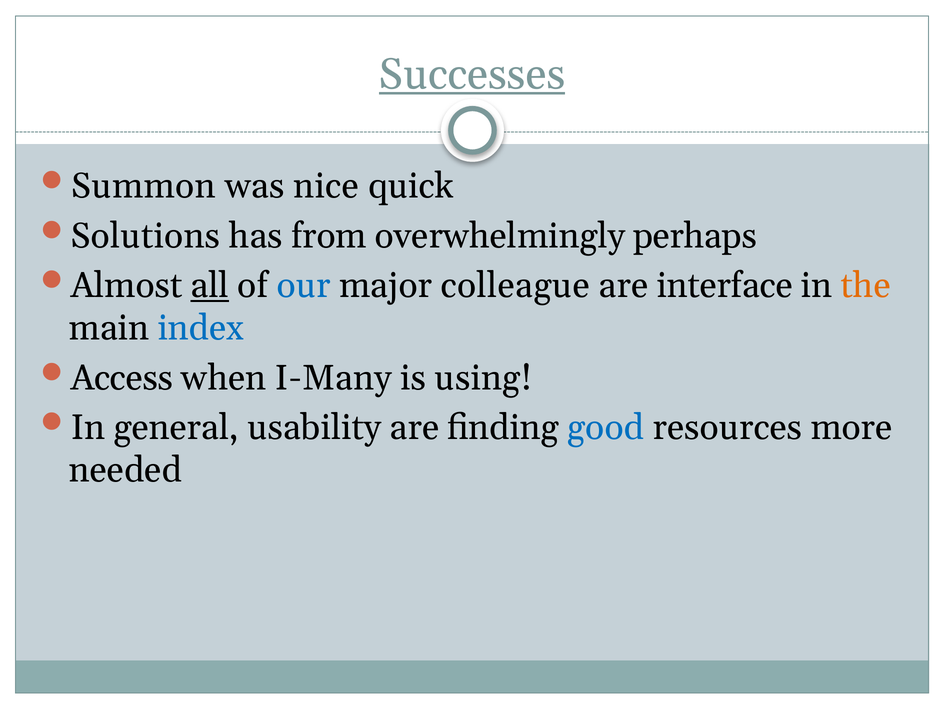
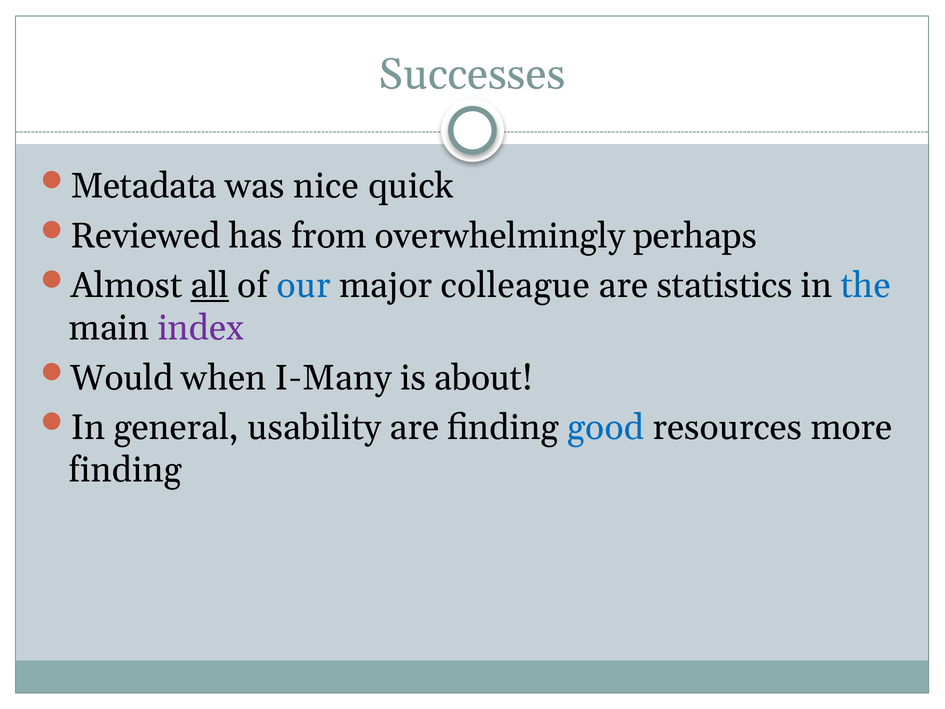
Successes underline: present -> none (472, 74)
Summon: Summon -> Metadata (144, 186)
Solutions: Solutions -> Reviewed (146, 236)
interface: interface -> statistics (725, 286)
the colour: orange -> blue (866, 286)
index colour: blue -> purple (201, 328)
Access: Access -> Would (122, 378)
using: using -> about (484, 378)
needed: needed -> finding (125, 470)
